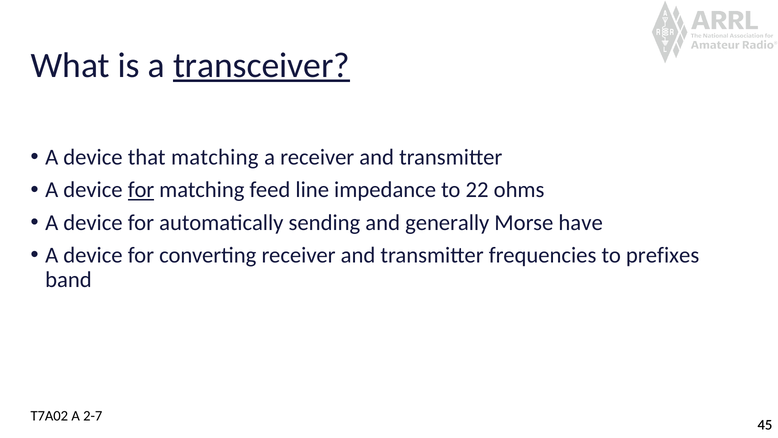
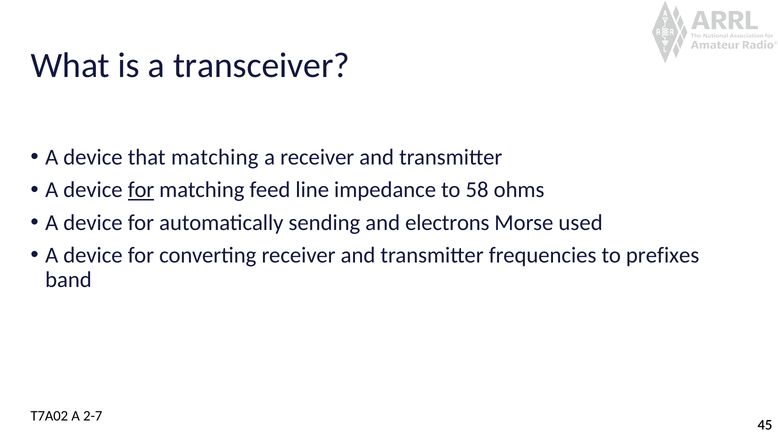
transceiver underline: present -> none (261, 65)
22: 22 -> 58 (477, 190)
generally: generally -> electrons (447, 222)
have: have -> used (581, 222)
